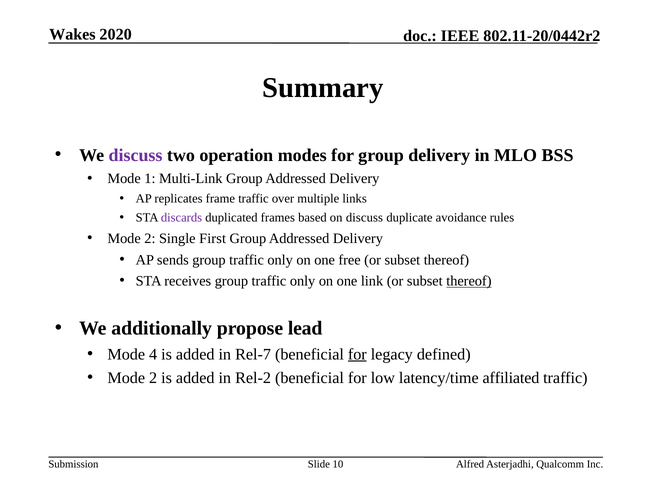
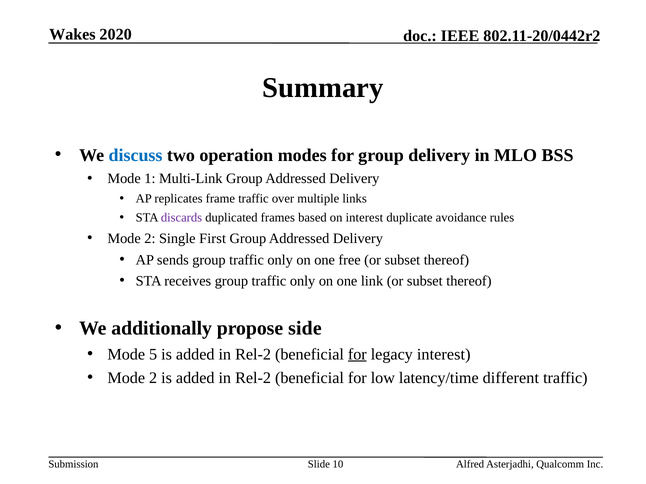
discuss colour: purple -> blue (136, 155)
on discuss: discuss -> interest (364, 218)
thereof underline: present -> none (469, 281)
lead: lead -> side (305, 329)
4: 4 -> 5 (153, 355)
Rel-7: Rel-7 -> Rel-2 (253, 355)
legacy defined: defined -> interest (444, 355)
affiliated: affiliated -> different (511, 378)
